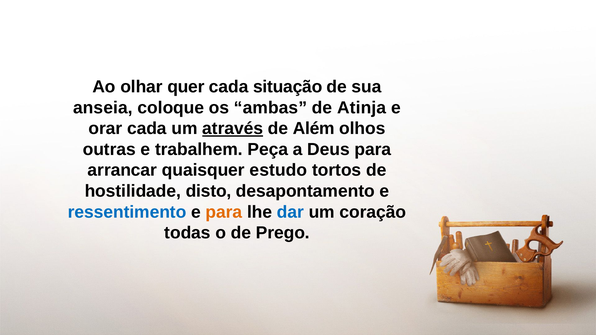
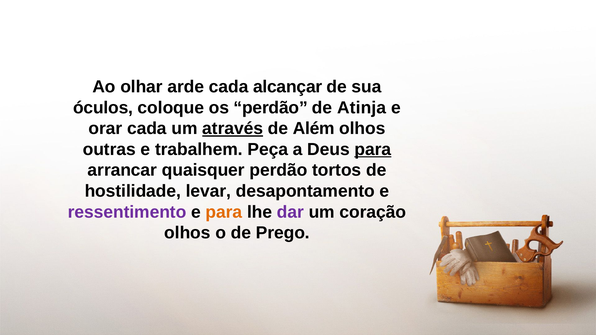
quer: quer -> arde (186, 87)
situação: situação -> alcançar (288, 87)
anseia: anseia -> óculos (103, 108)
os ambas: ambas -> perdão (271, 108)
para underline: none -> present (373, 150)
quaisquer estudo: estudo -> perdão (278, 170)
disto: disto -> levar (208, 191)
ressentimento colour: blue -> purple (127, 212)
dar colour: blue -> purple (290, 212)
todas: todas -> olhos (187, 233)
